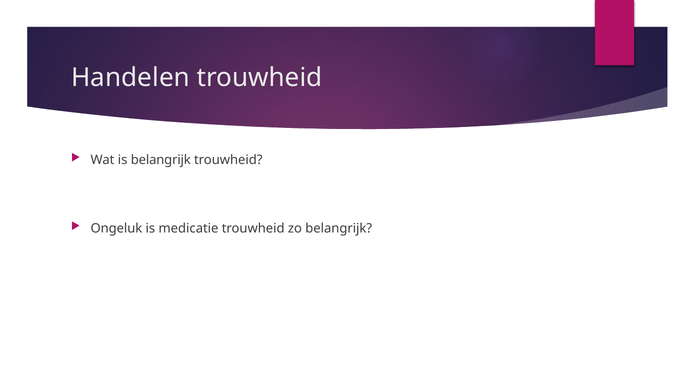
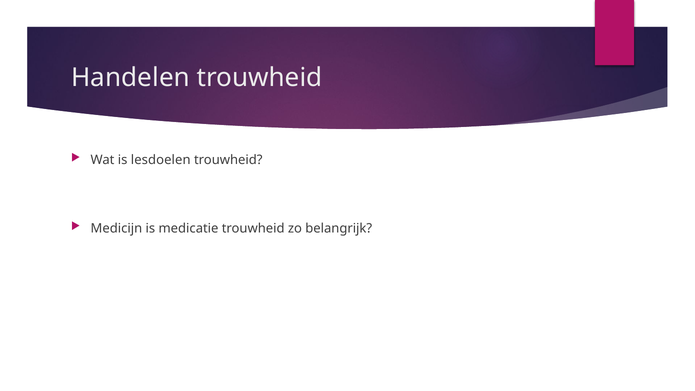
is belangrijk: belangrijk -> lesdoelen (161, 160)
Ongeluk: Ongeluk -> Medicijn (116, 228)
